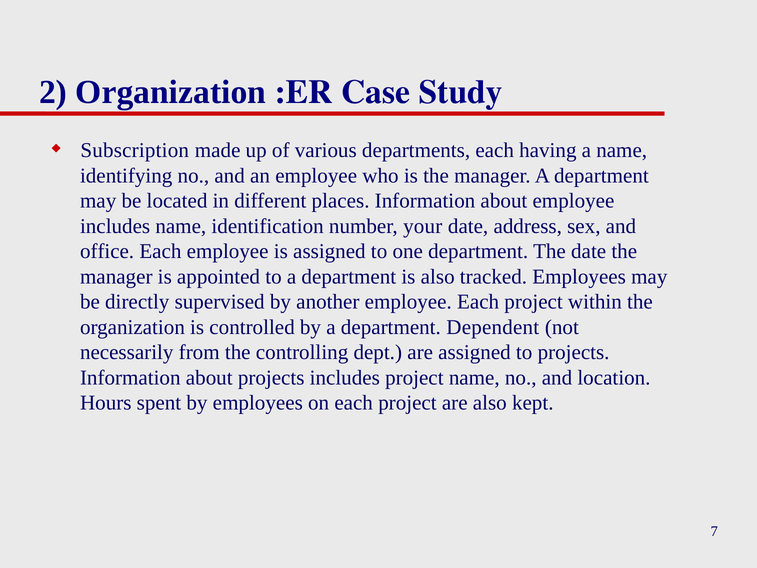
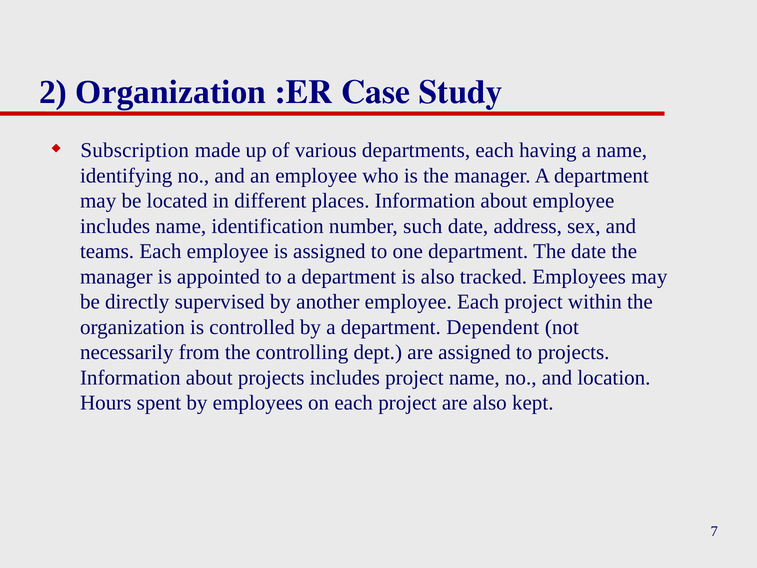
your: your -> such (423, 226)
office: office -> teams (107, 251)
